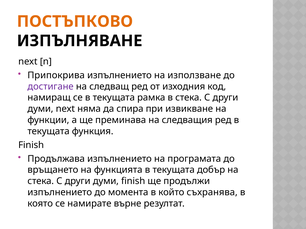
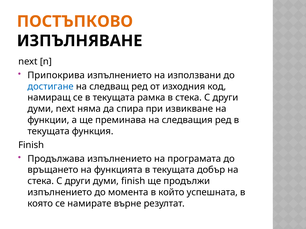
използване: използване -> използвани (194, 75)
достигане colour: purple -> blue (51, 87)
съхранява: съхранява -> успешната (212, 193)
